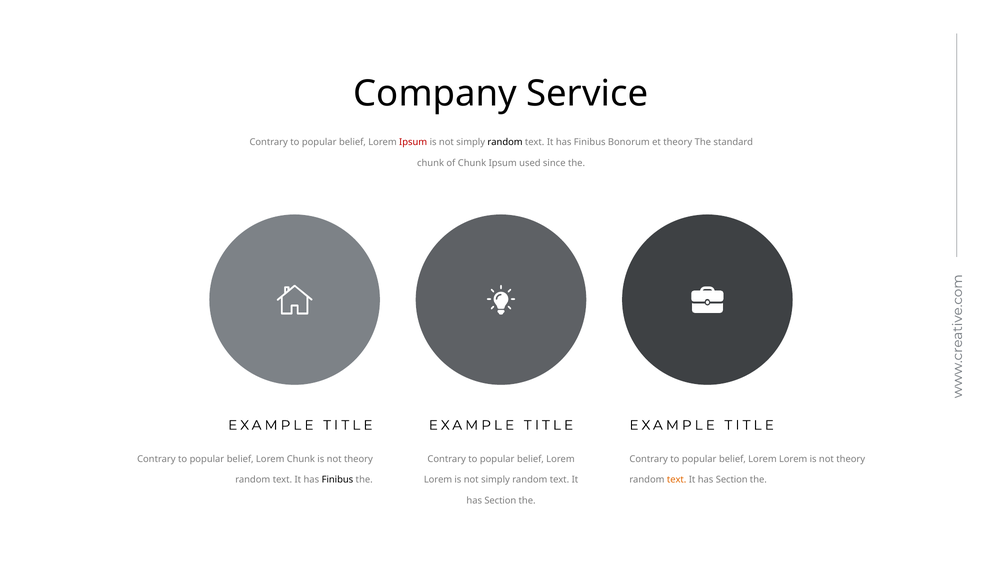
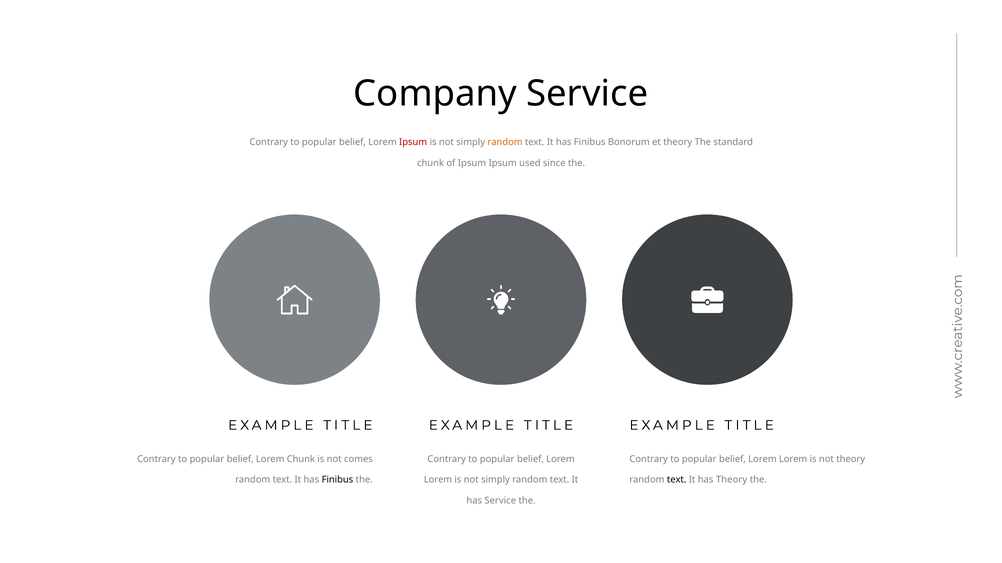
random colour: black -> orange (505, 142)
of Chunk: Chunk -> Ipsum (472, 163)
theory: theory -> comes (358, 459)
text colour: orange -> black (677, 480)
Section: Section -> Theory (732, 480)
Section: Section -> Service (500, 501)
